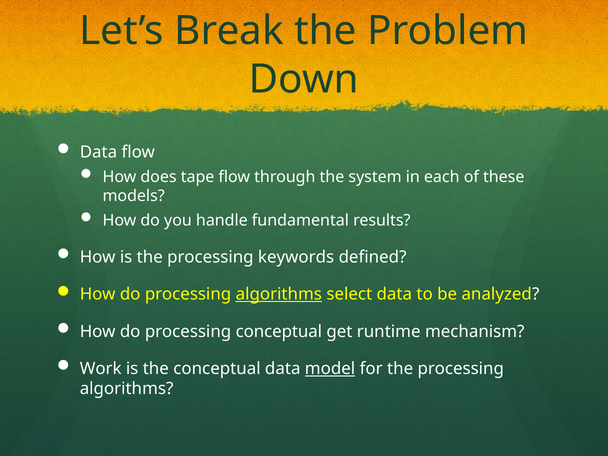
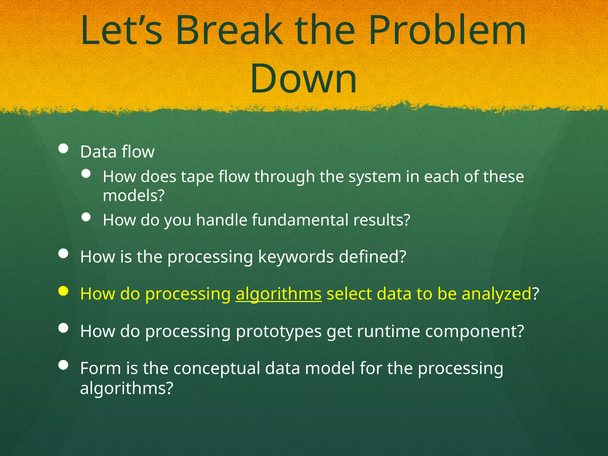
processing conceptual: conceptual -> prototypes (279, 331)
mechanism: mechanism -> component (475, 331)
Work: Work -> Form (101, 369)
model underline: present -> none (330, 369)
